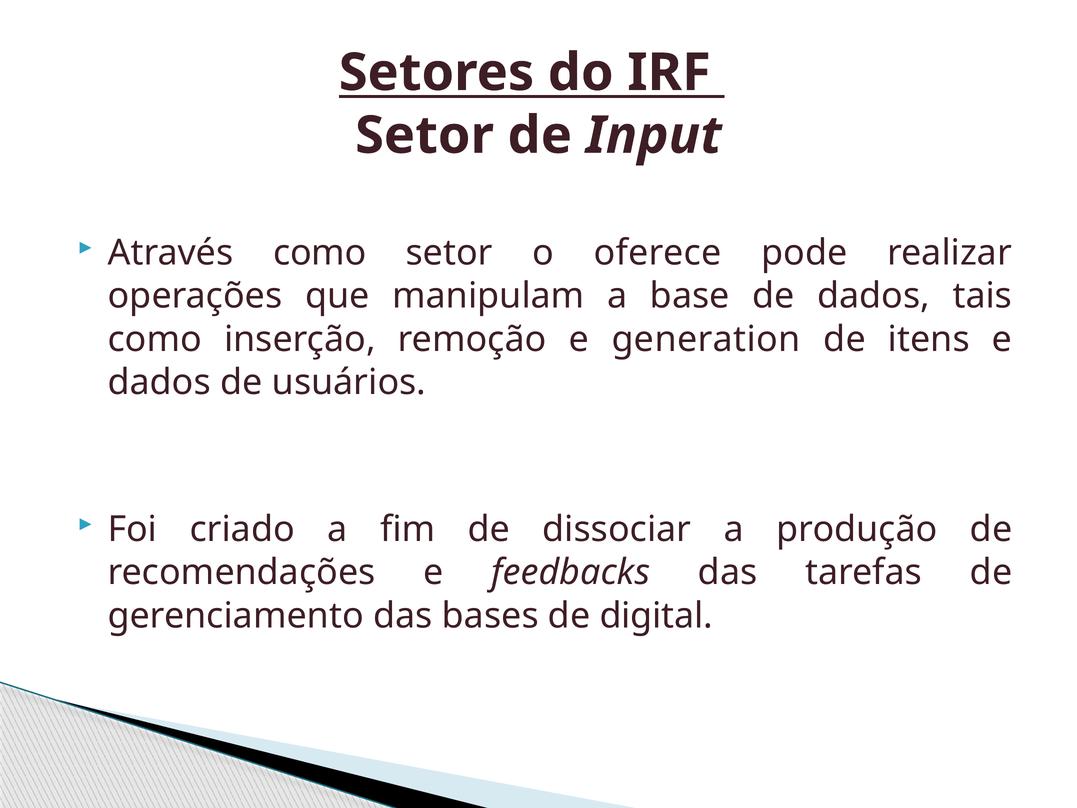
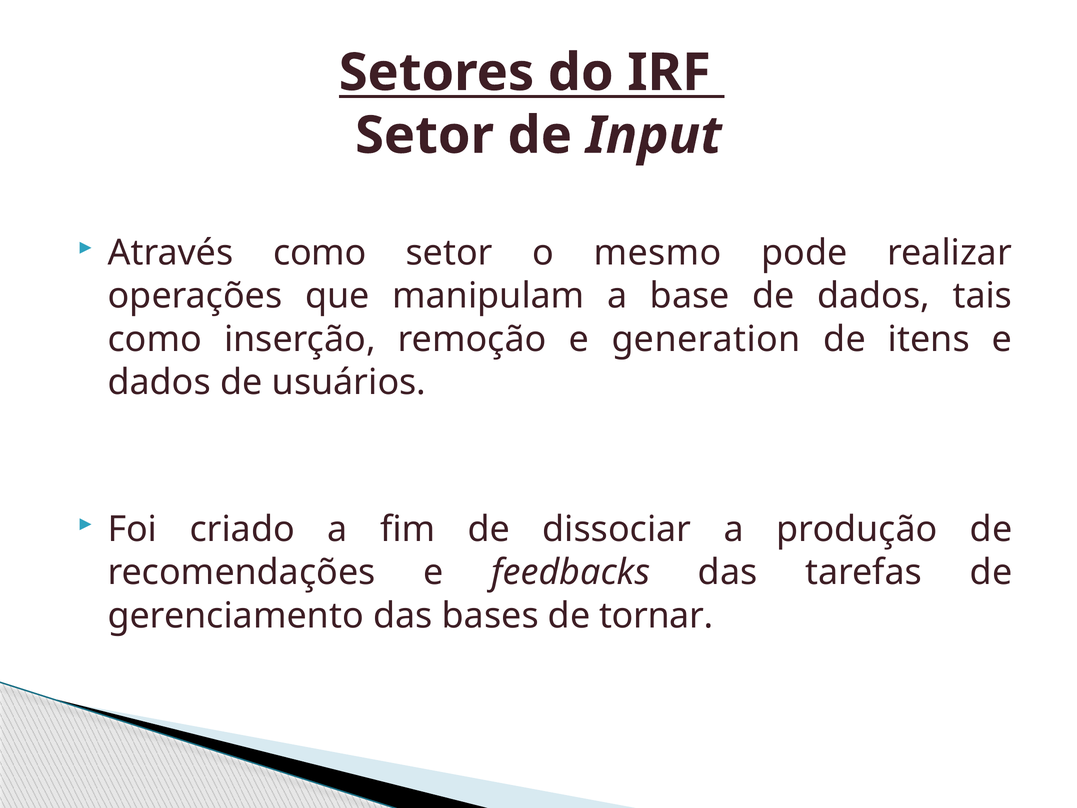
oferece: oferece -> mesmo (658, 253)
digital: digital -> tornar (656, 616)
